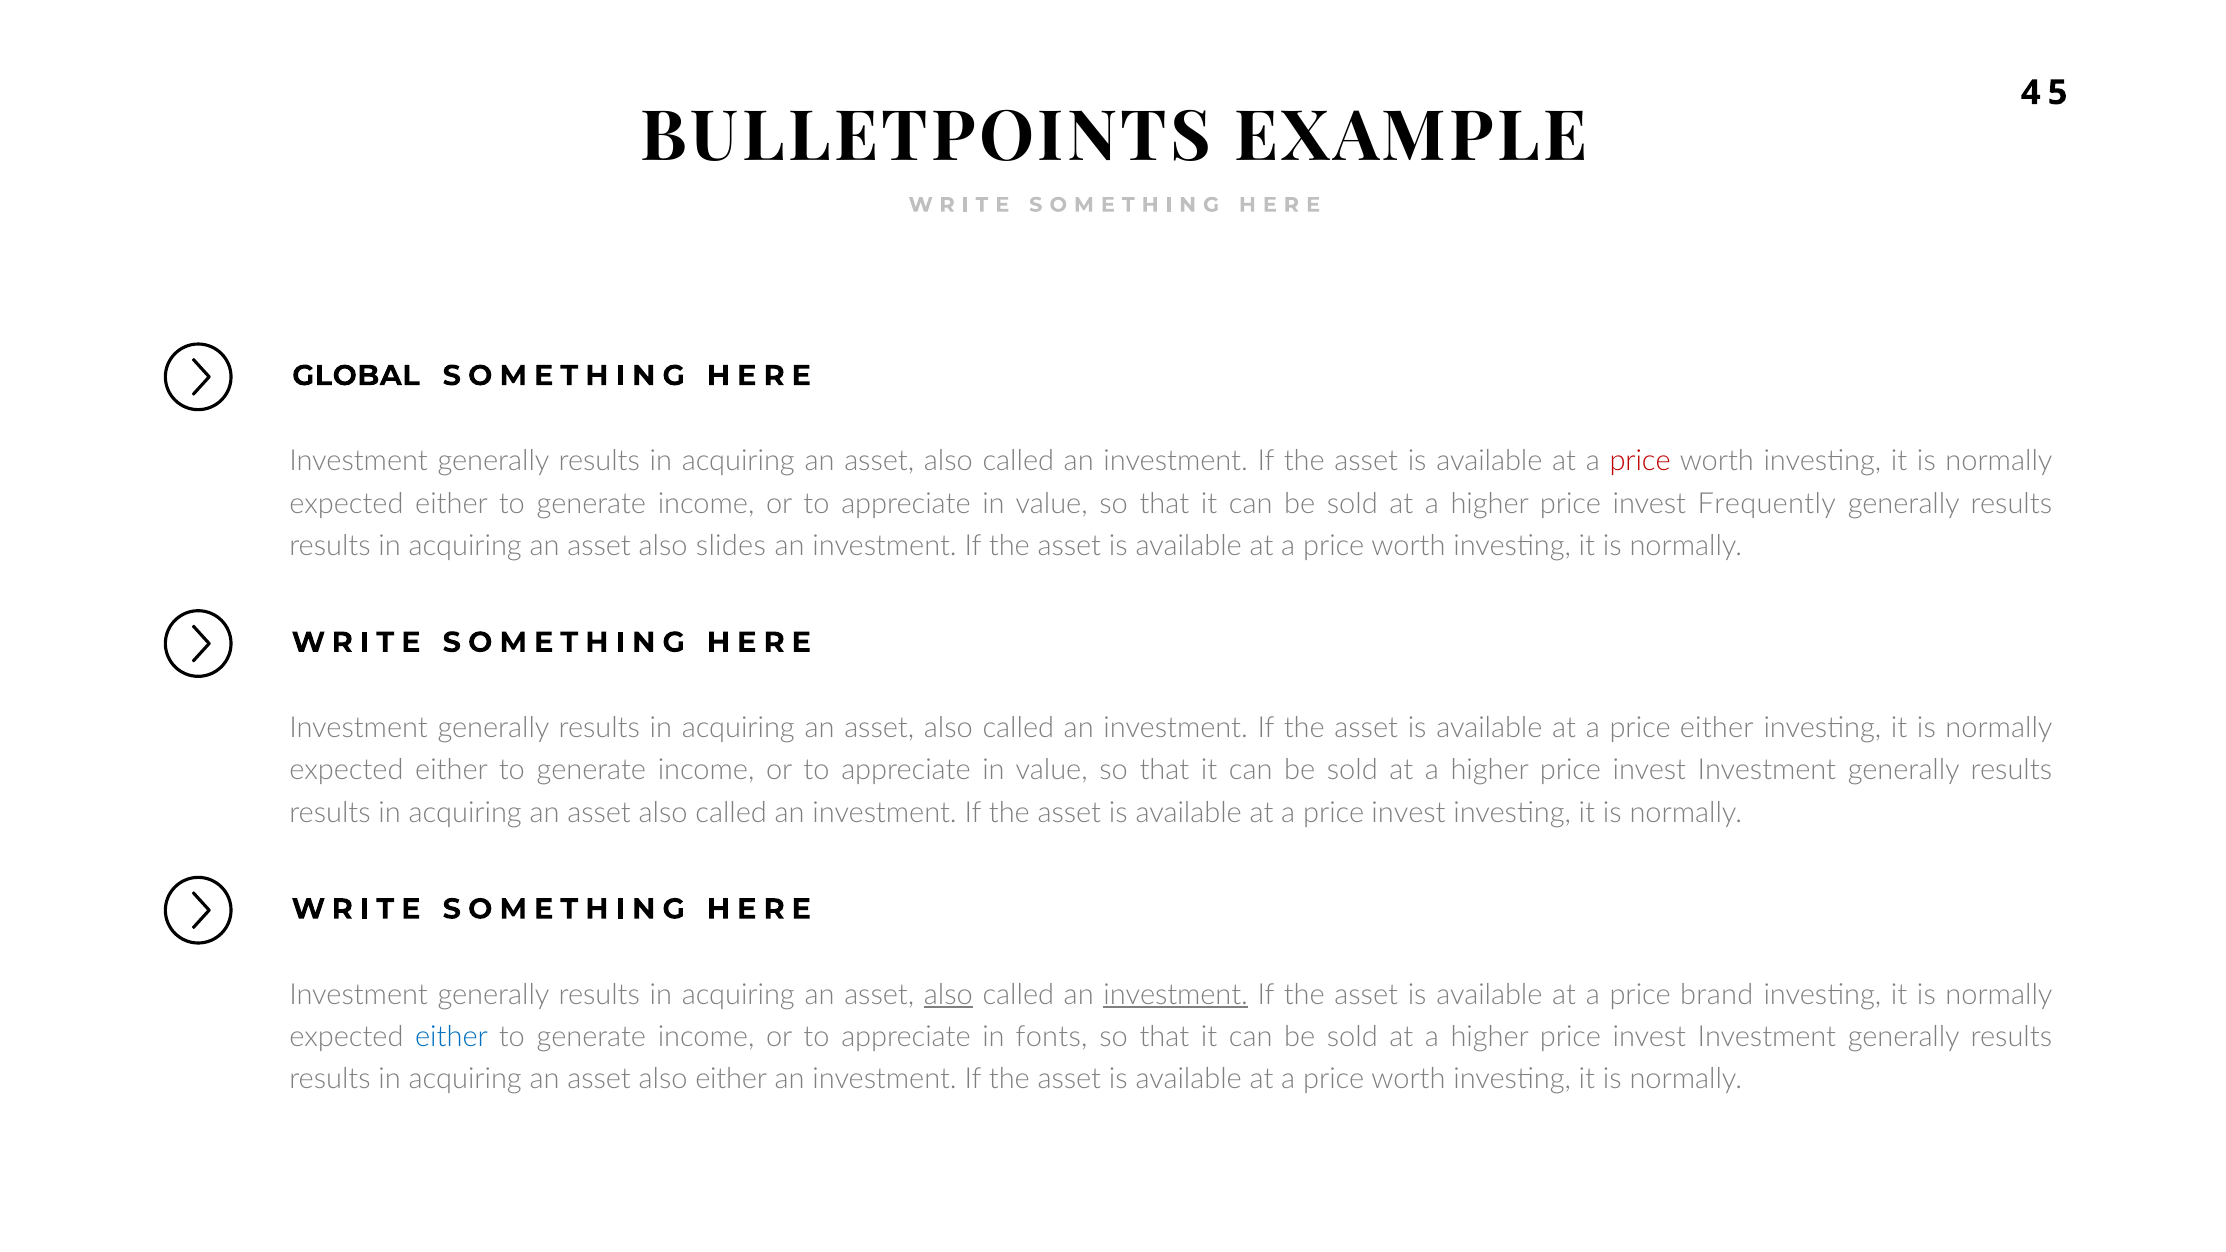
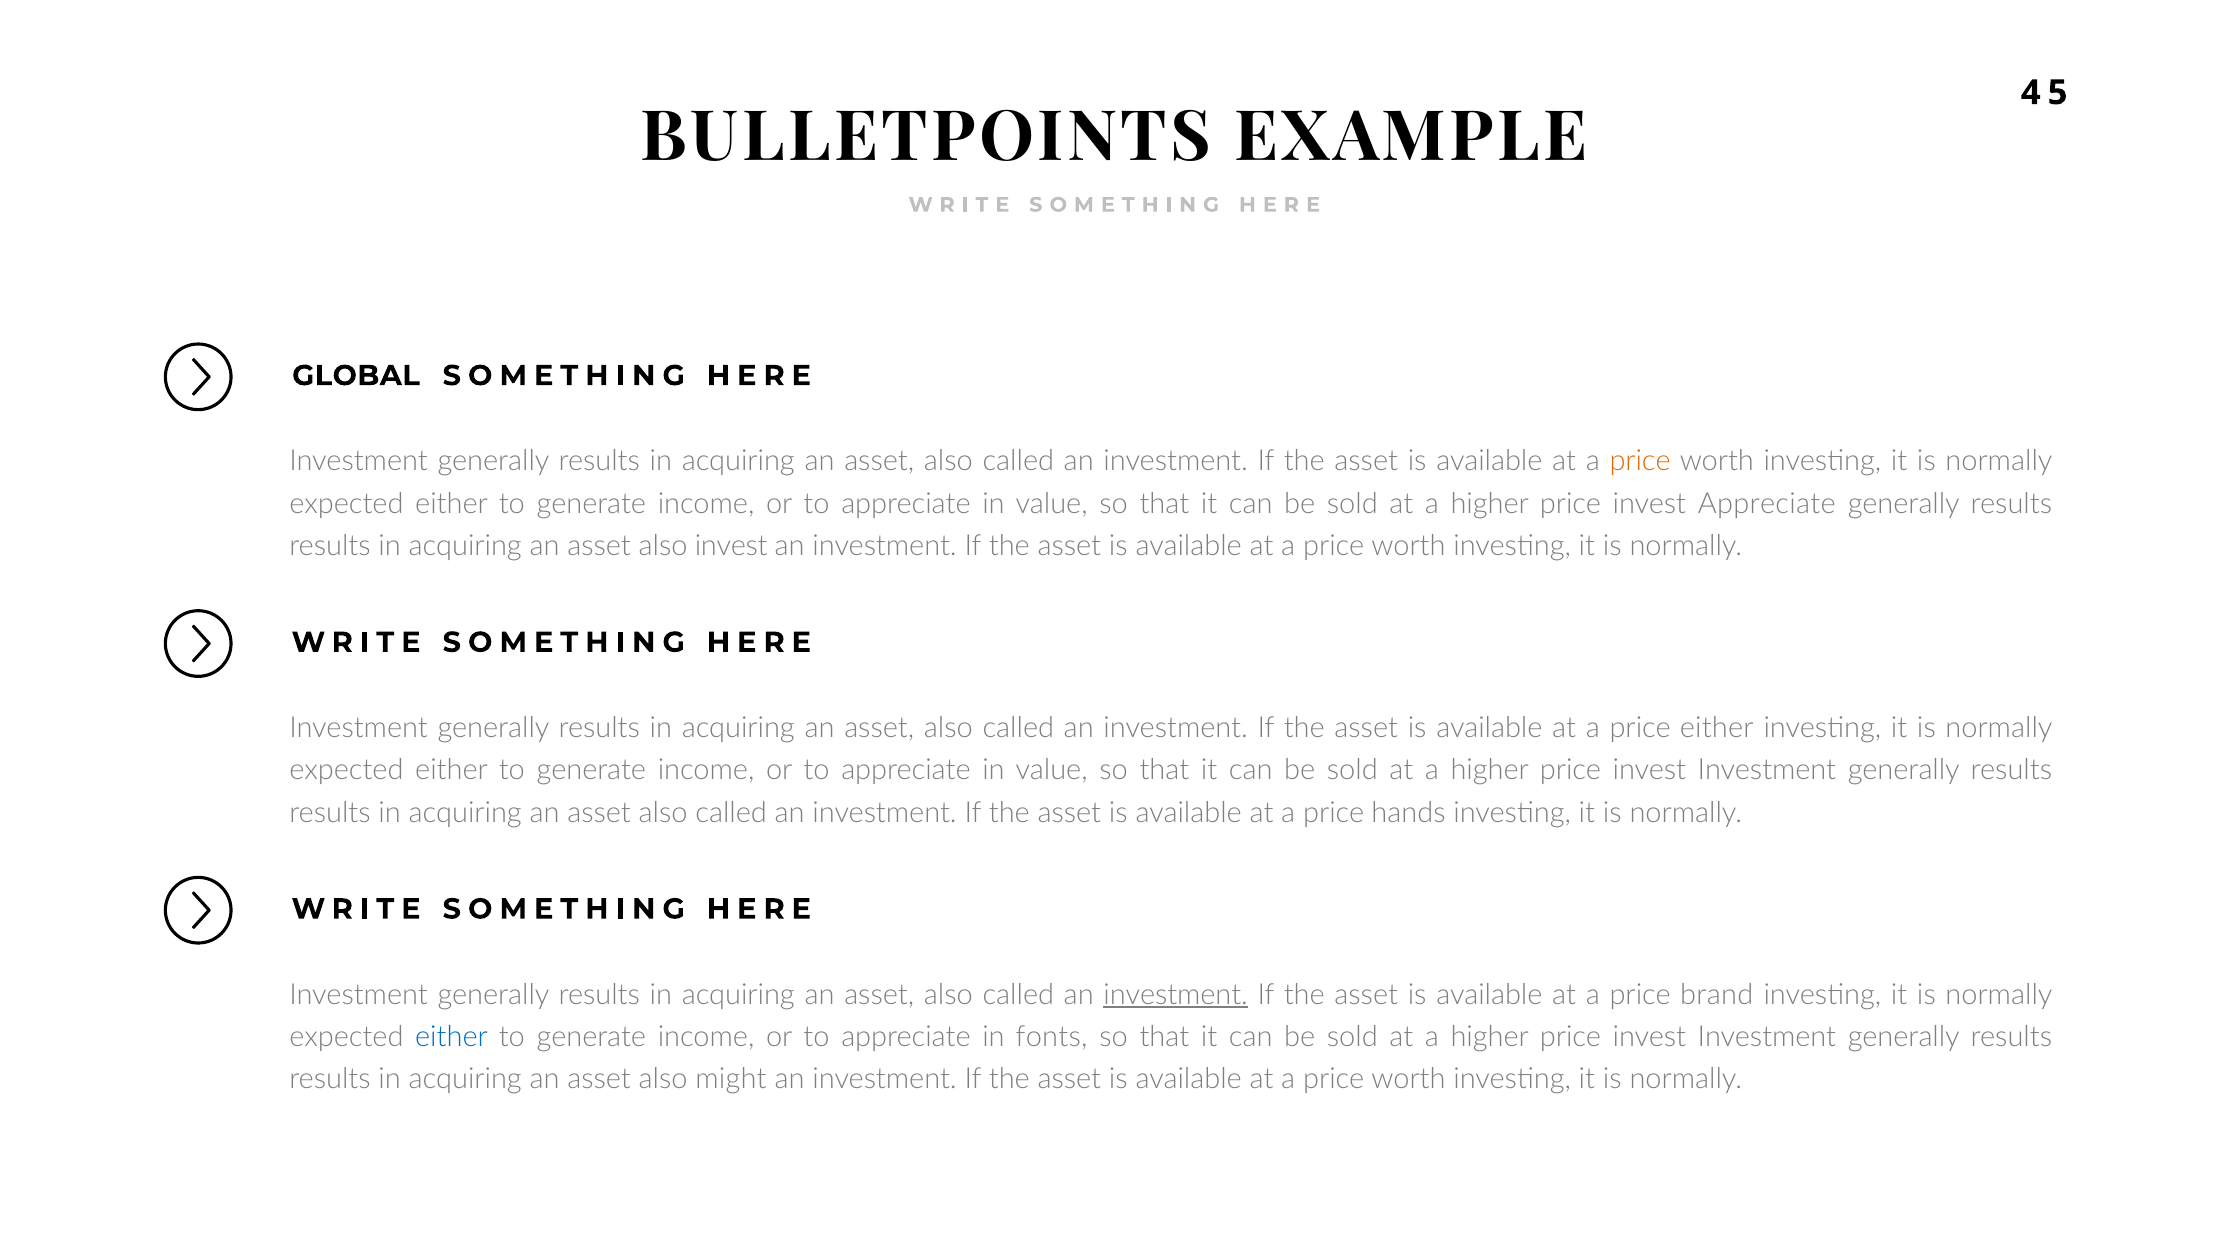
price colour: red -> orange (1640, 462)
invest Frequently: Frequently -> Appreciate (1767, 504)
also slides: slides -> invest (731, 546)
a price invest: invest -> hands (1409, 813)
also underline: present -> none (948, 995)
also either: either -> might (731, 1080)
